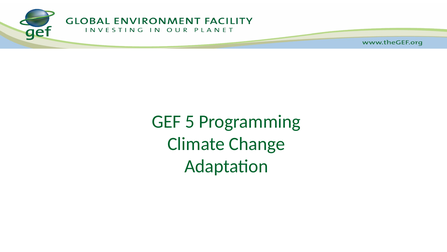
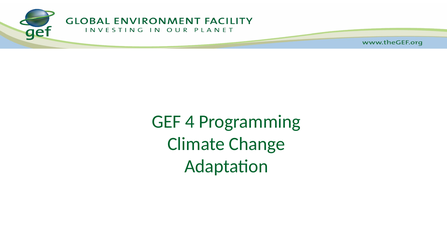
5: 5 -> 4 (190, 121)
